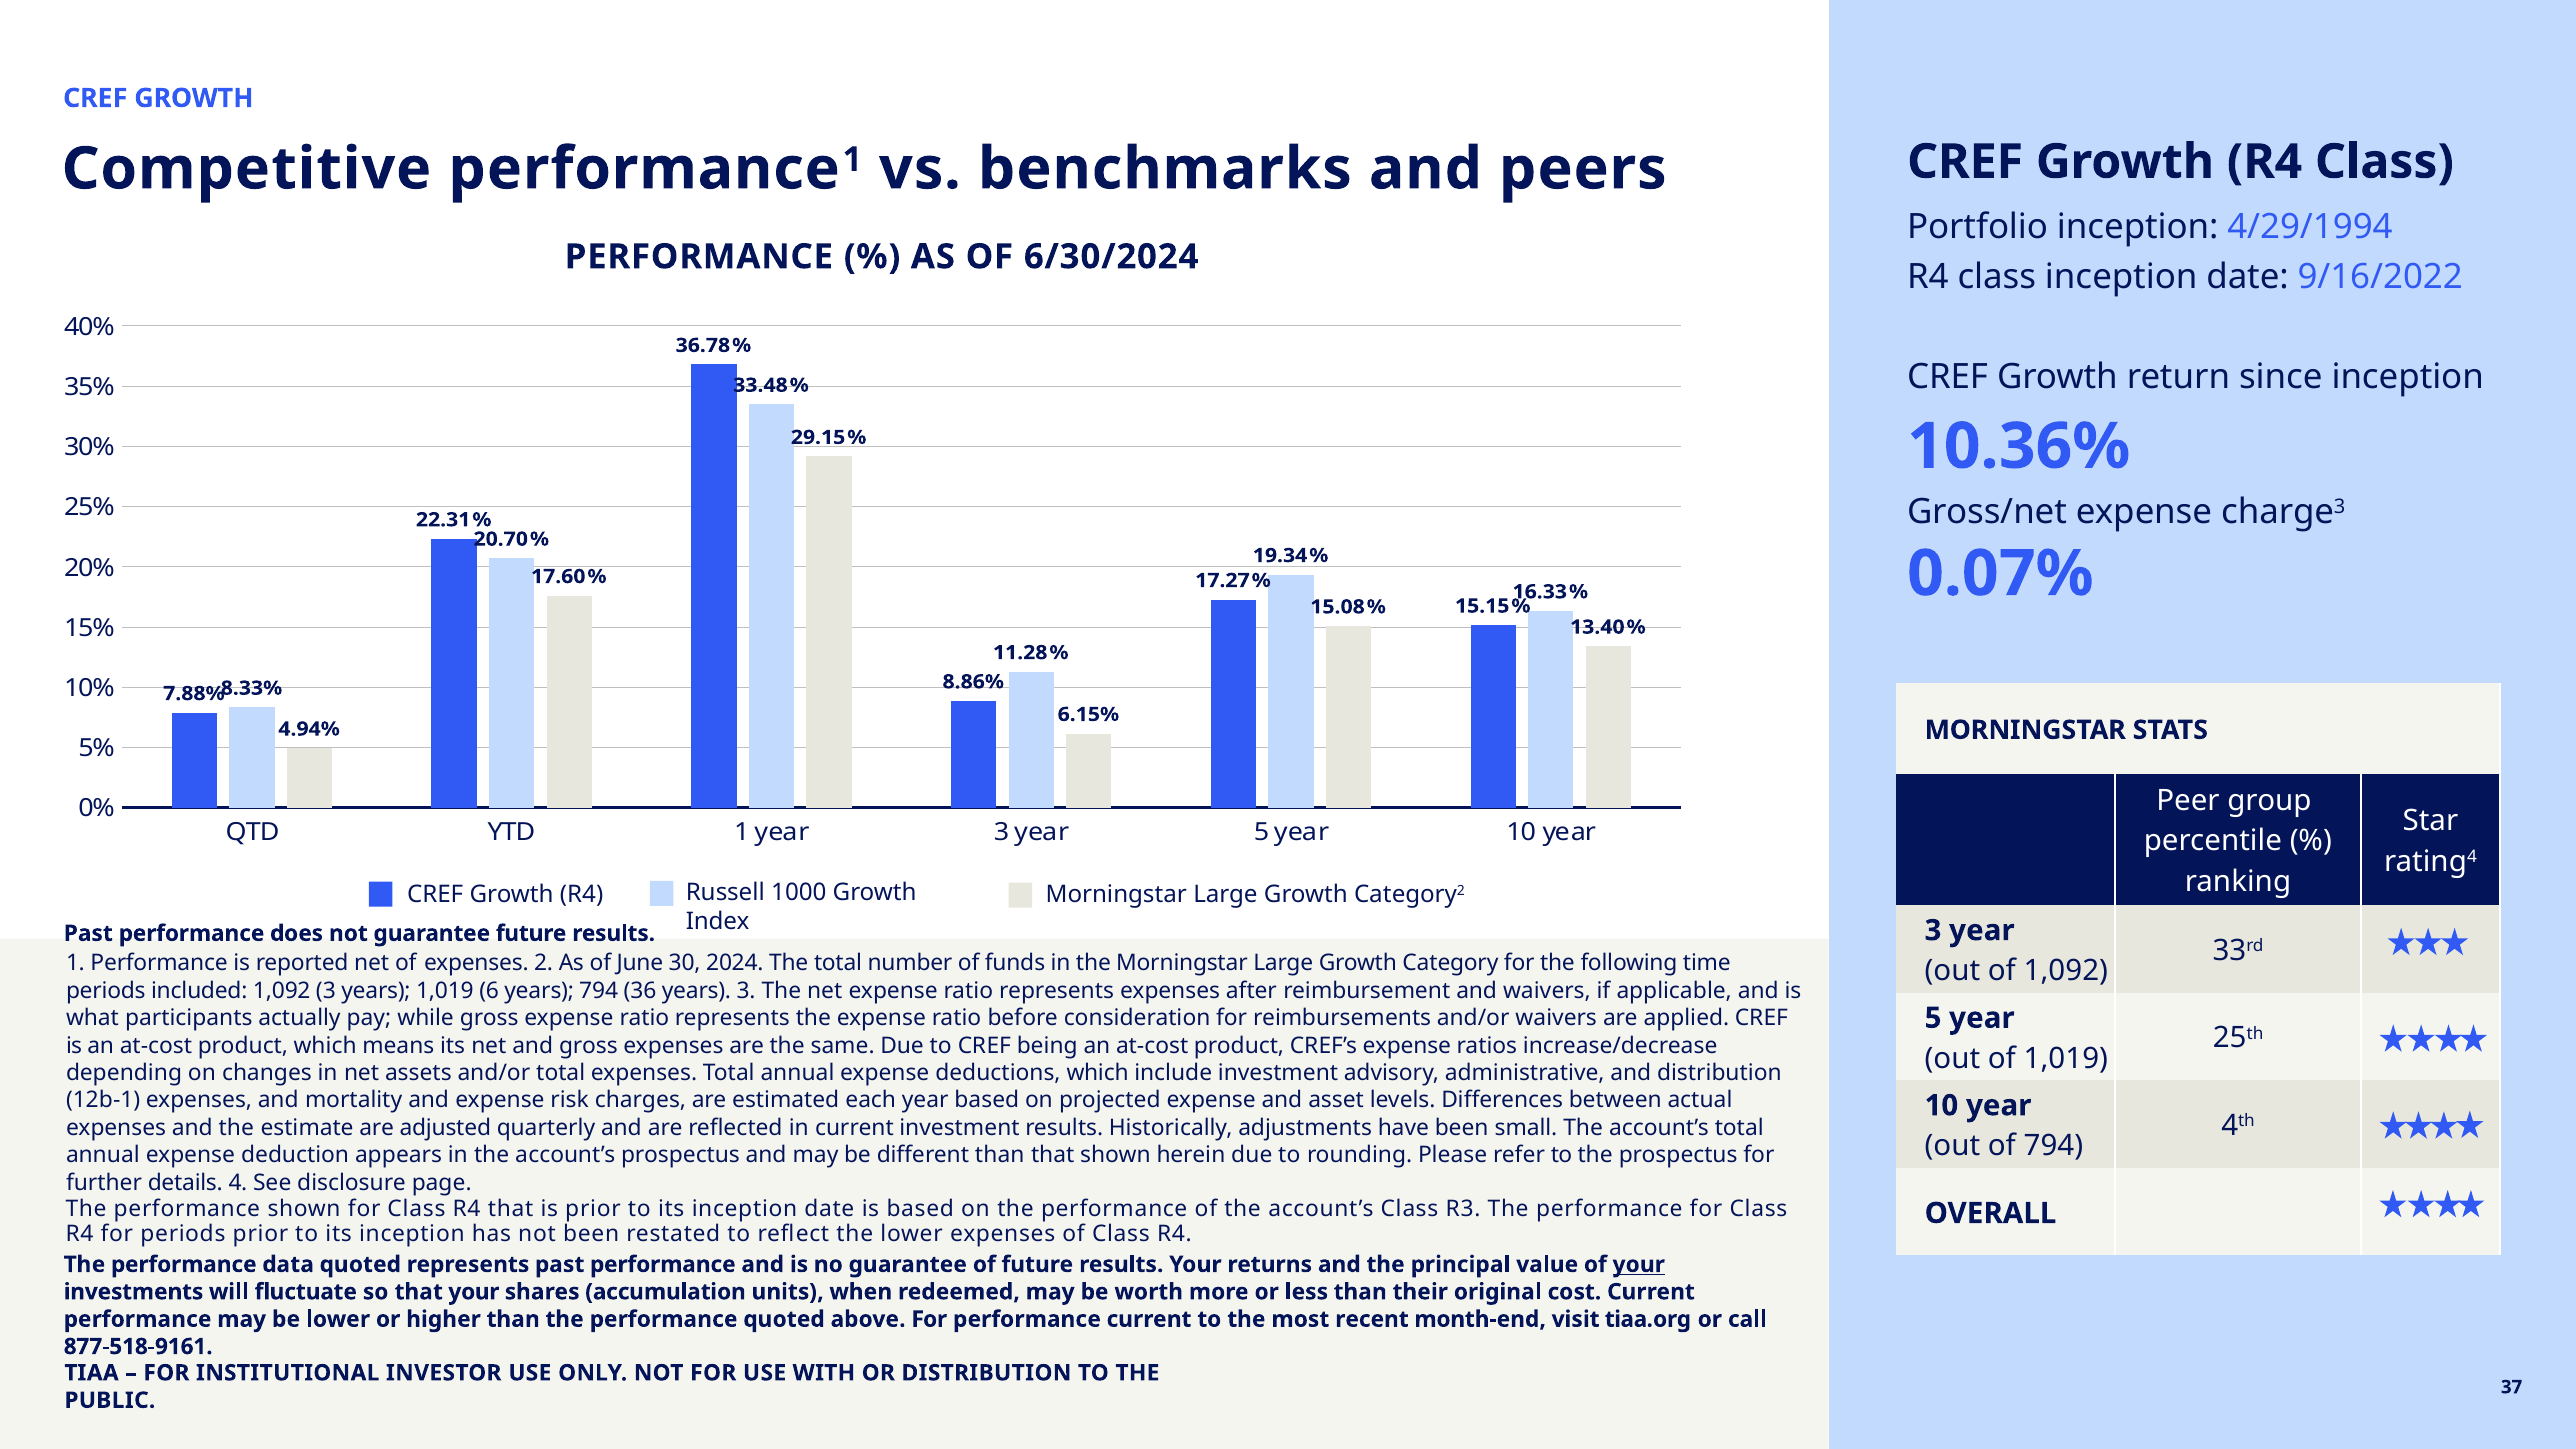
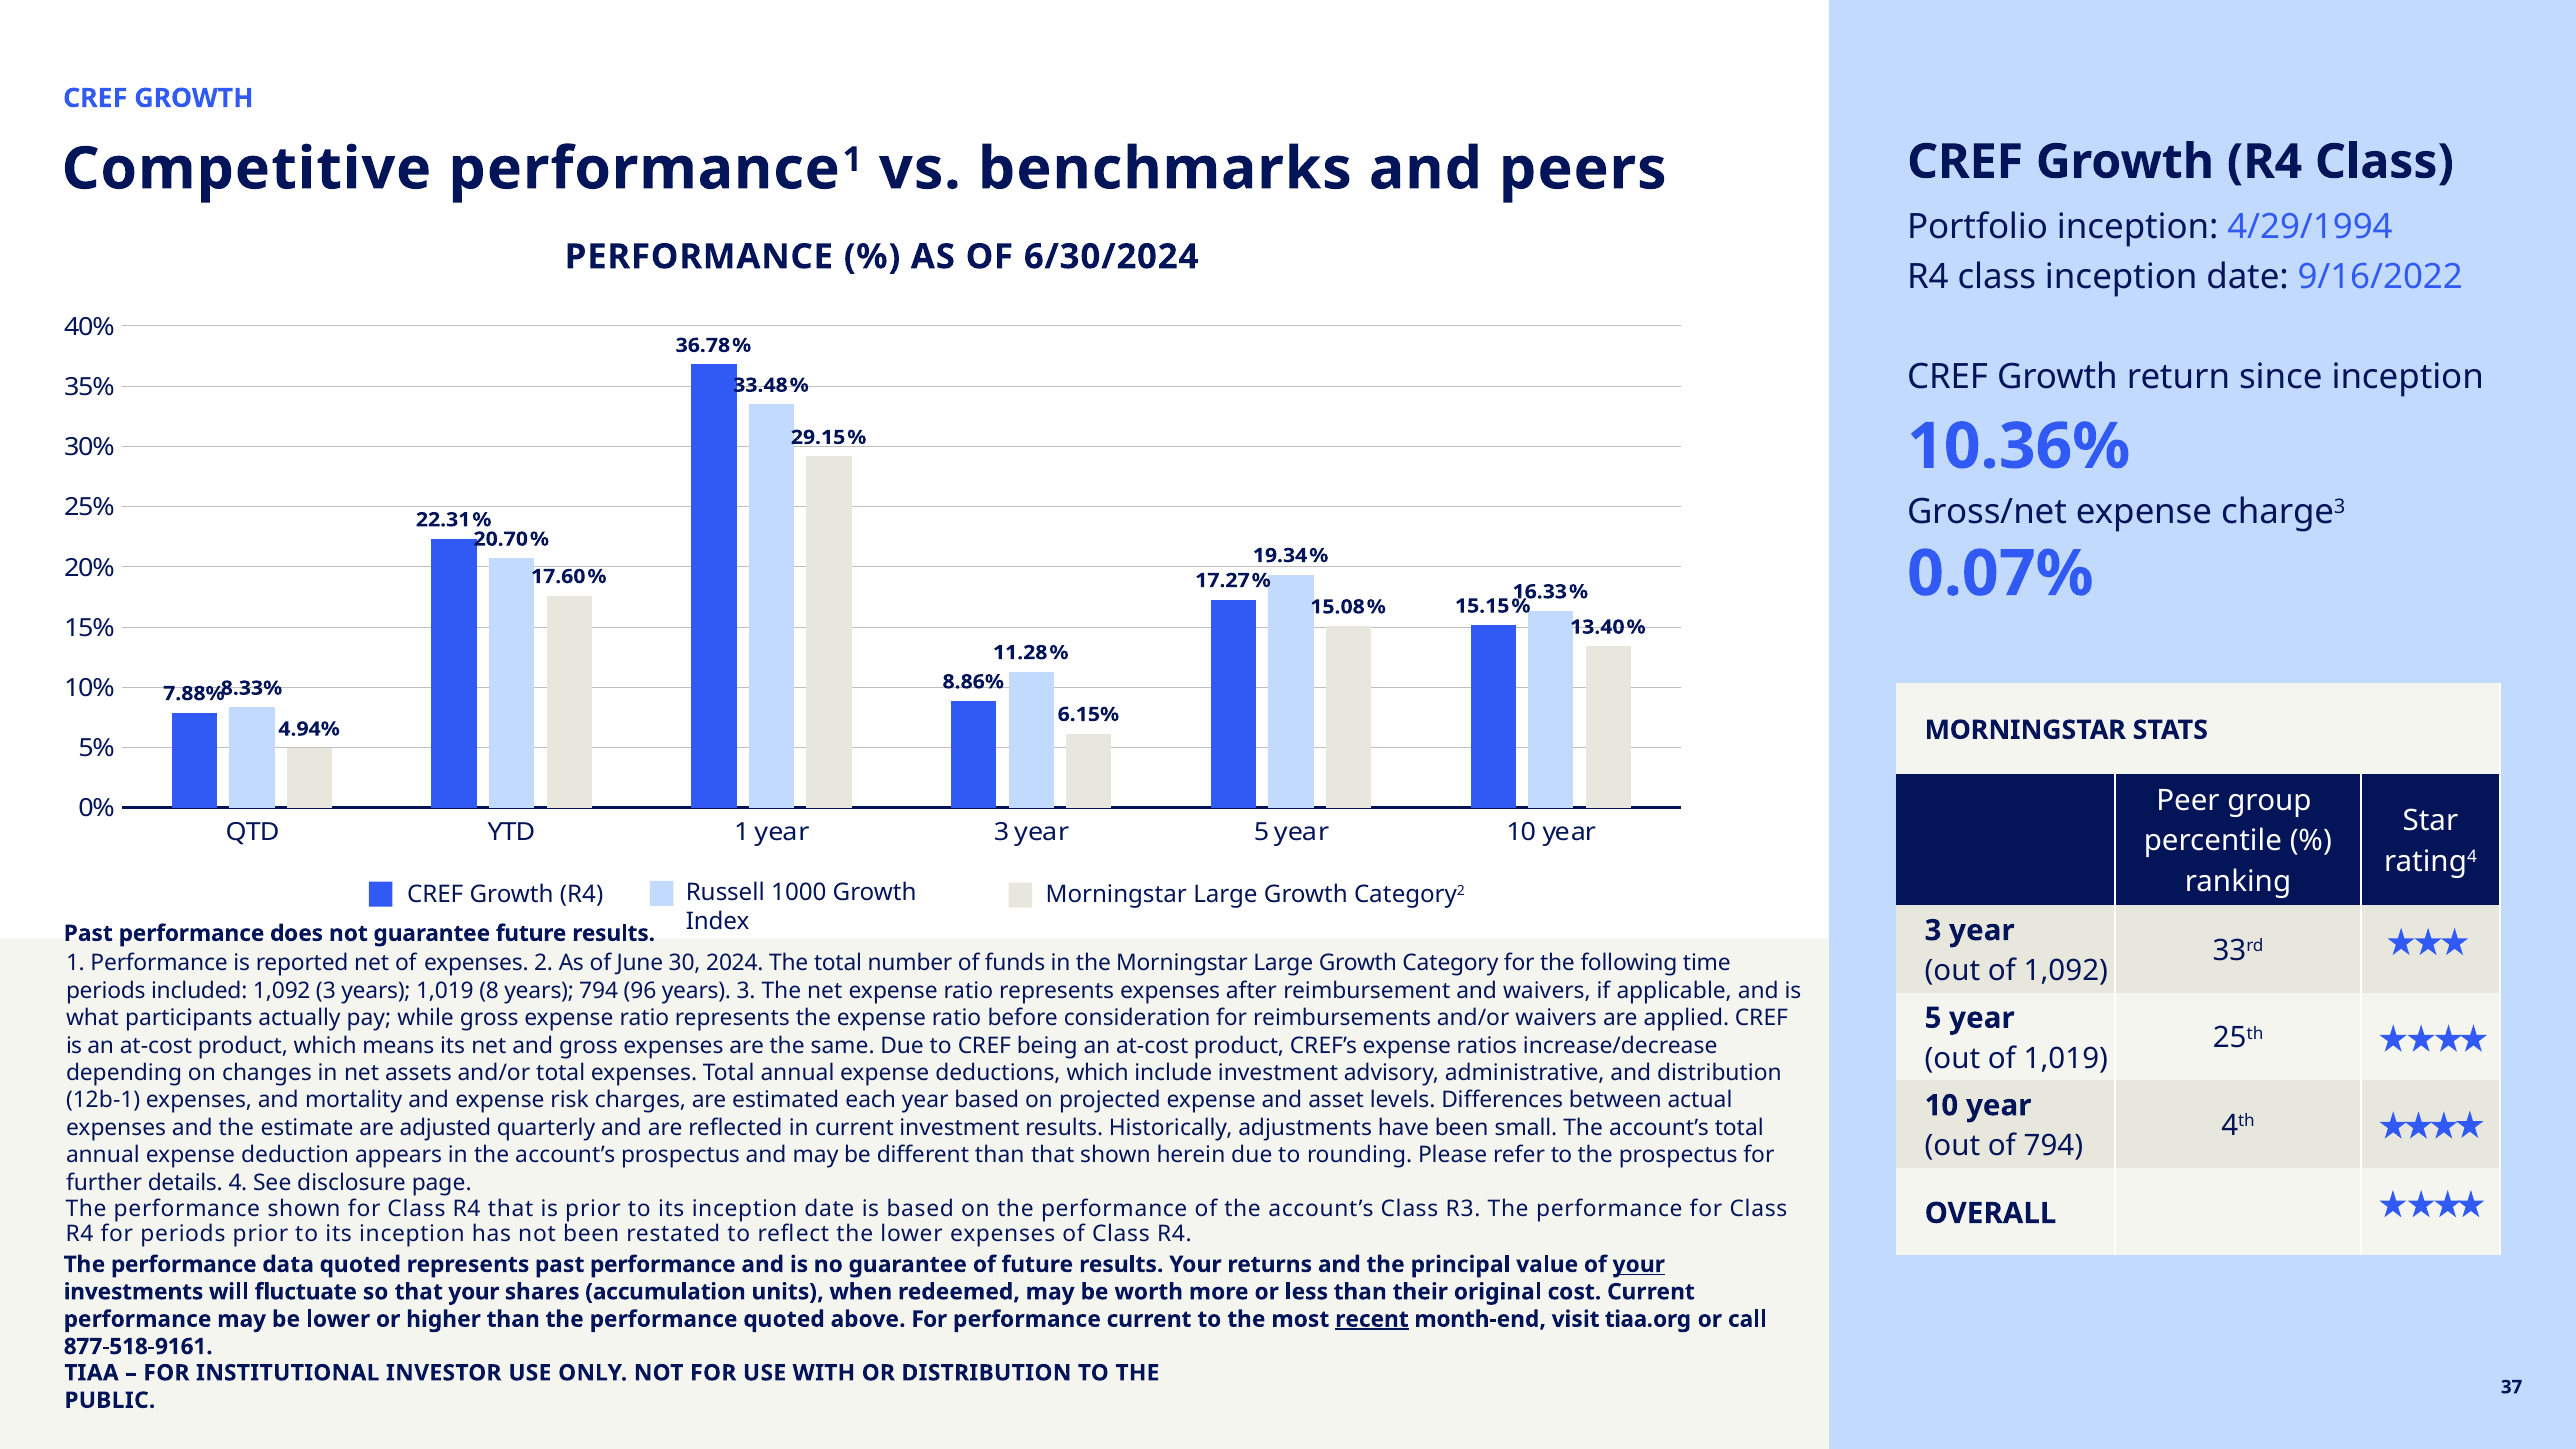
6: 6 -> 8 (489, 991)
36: 36 -> 96 (640, 991)
recent underline: none -> present (1372, 1319)
